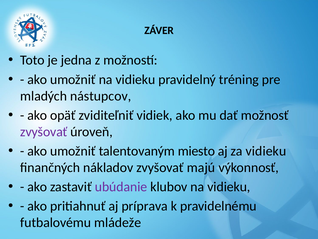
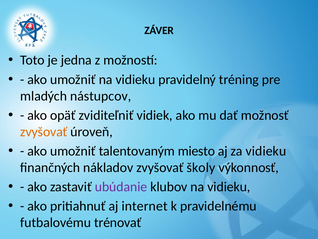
zvyšovať colour: purple -> orange (44, 131)
majú: majú -> školy (201, 167)
príprava: príprava -> internet (145, 206)
mládeže: mládeže -> trénovať (118, 222)
